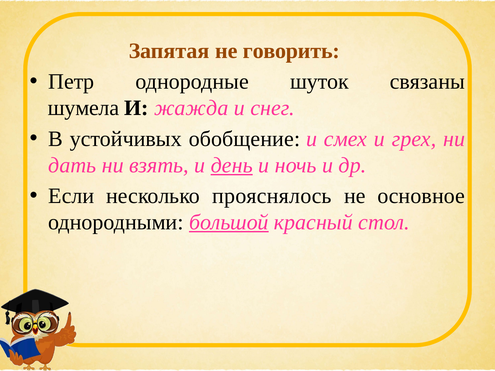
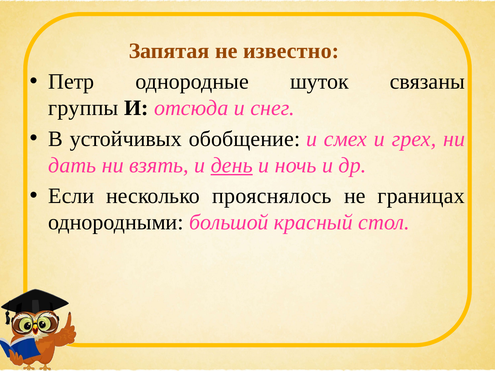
говорить: говорить -> известно (291, 51)
шумела: шумела -> группы (83, 108)
жажда: жажда -> отсюда (191, 108)
основное: основное -> границах (421, 196)
большой underline: present -> none (229, 222)
